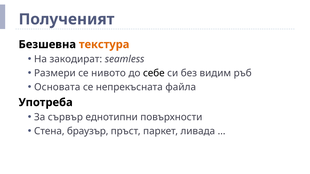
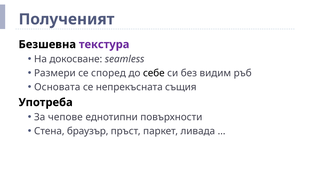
текстура colour: orange -> purple (104, 45)
закодират: закодират -> докосване (76, 59)
нивото: нивото -> според (108, 73)
файла: файла -> същия (181, 87)
сървър: сървър -> чепове (65, 117)
